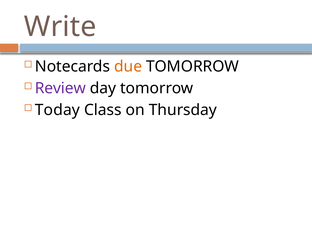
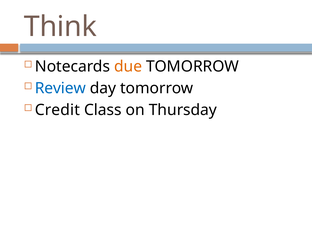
Write: Write -> Think (60, 27)
Review colour: purple -> blue (60, 88)
Today: Today -> Credit (57, 110)
